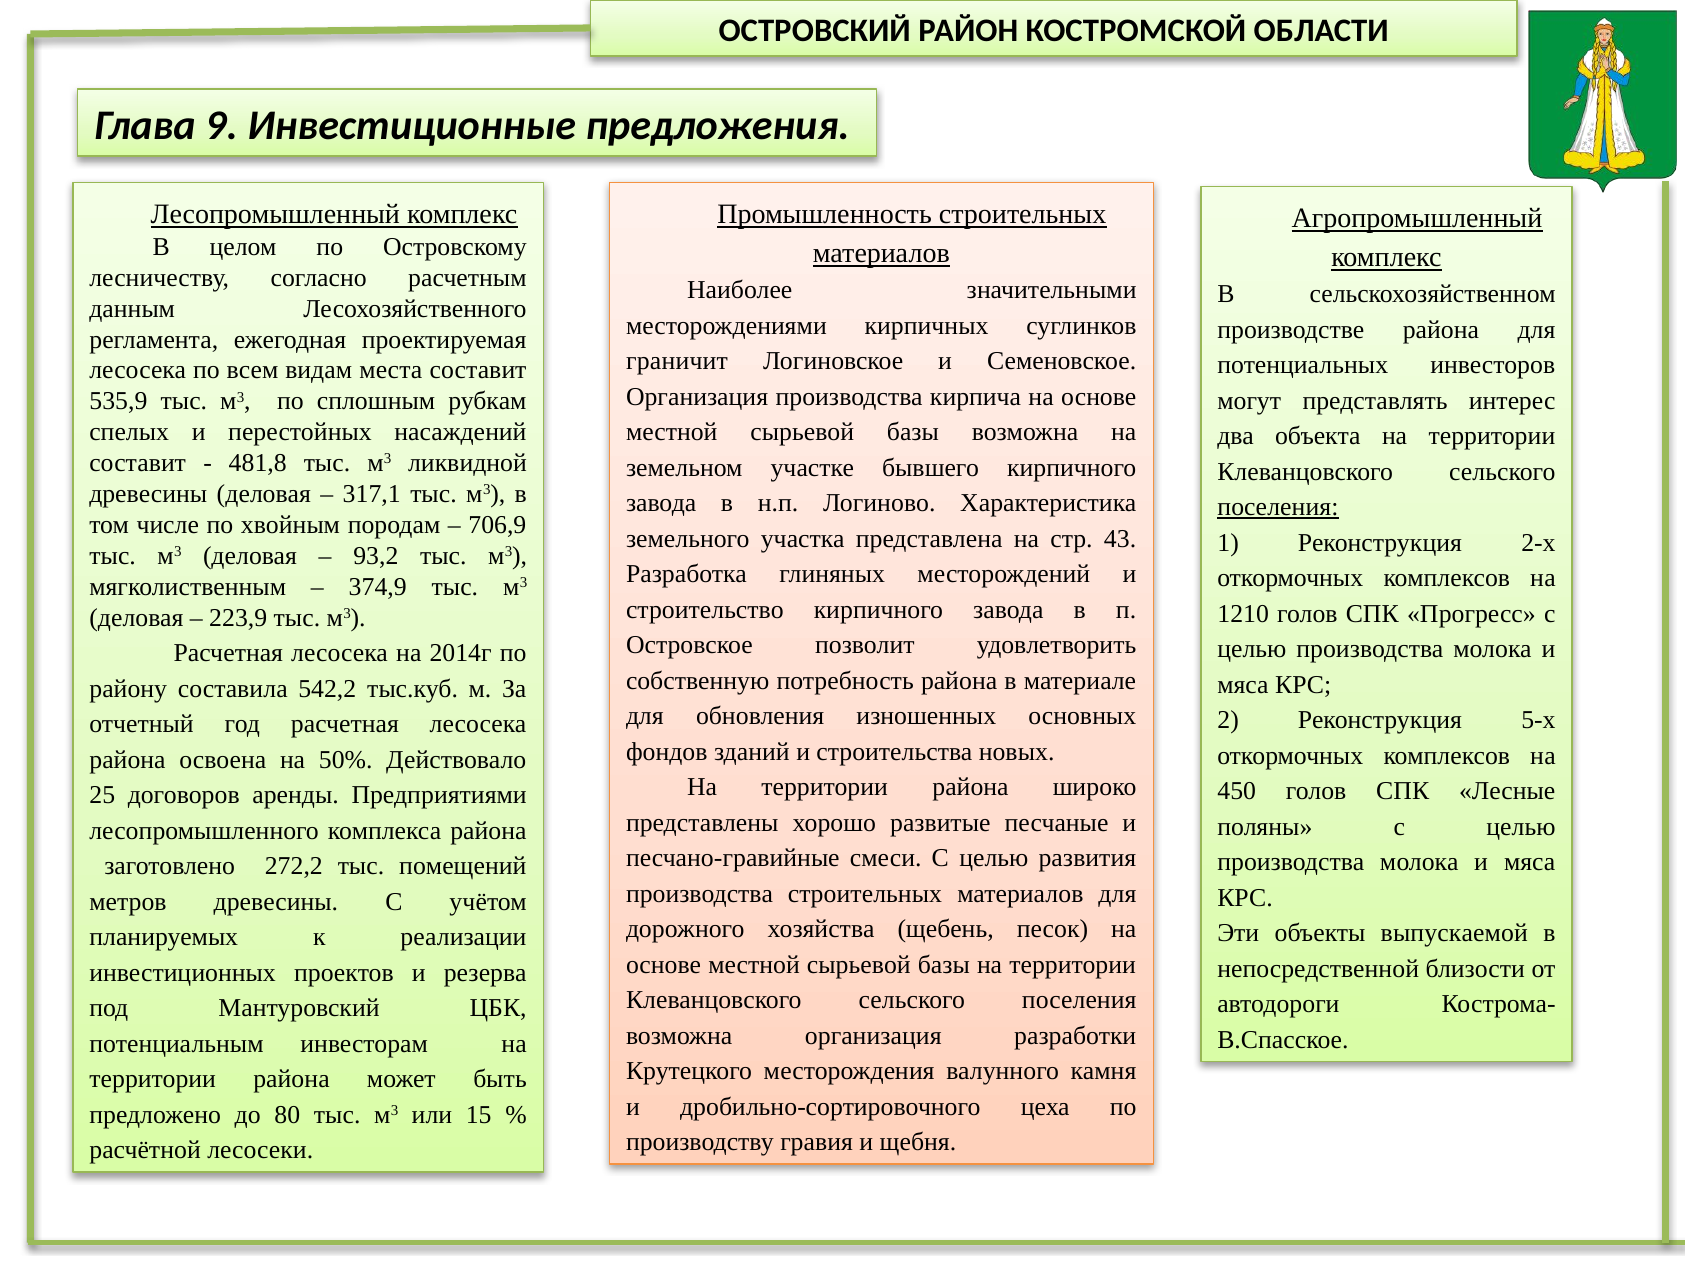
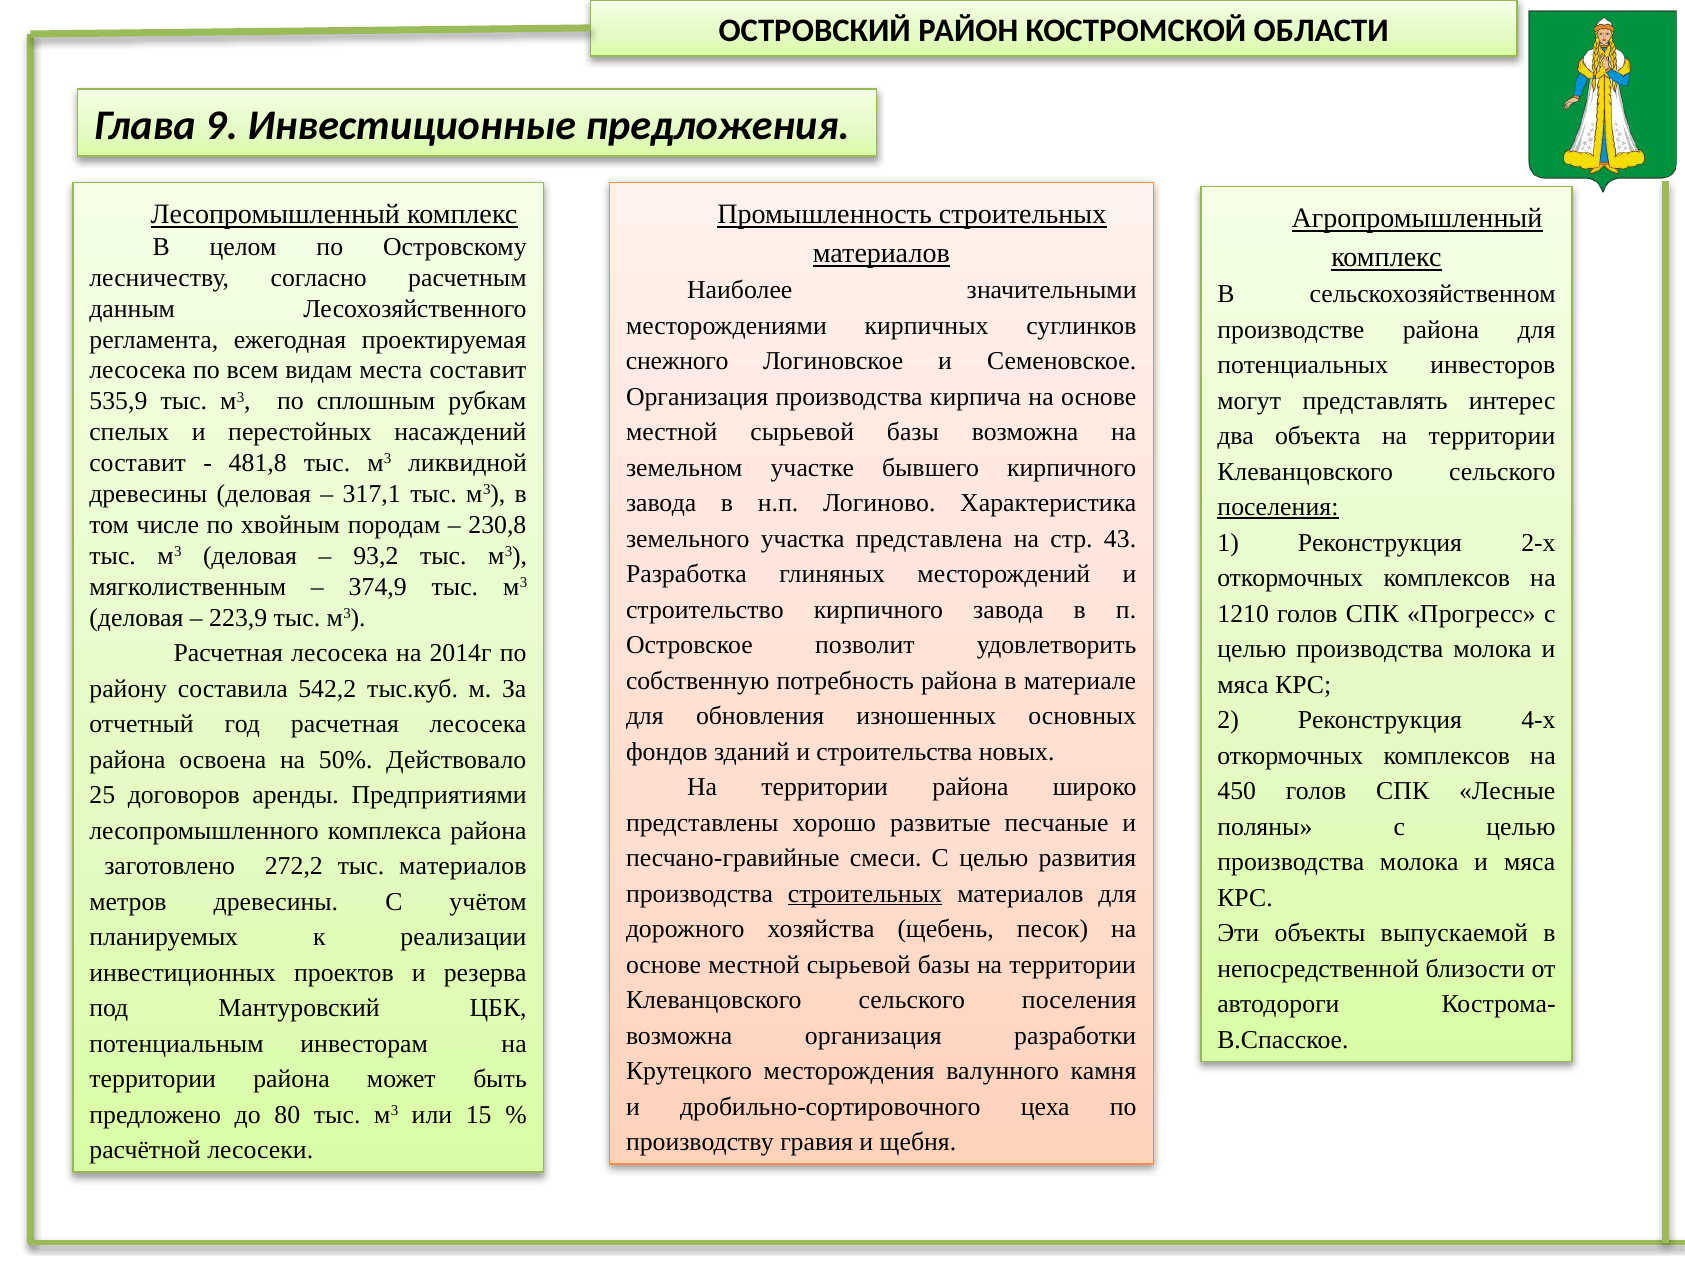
граничит: граничит -> снежного (677, 361)
706,9: 706,9 -> 230,8 (497, 525)
5-х: 5-х -> 4-х (1538, 720)
тыс помещений: помещений -> материалов (463, 866)
строительных underline: none -> present (865, 893)
